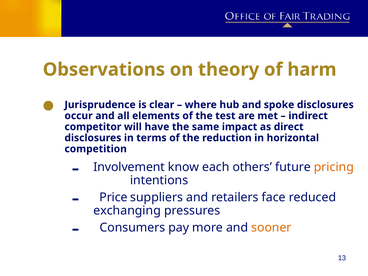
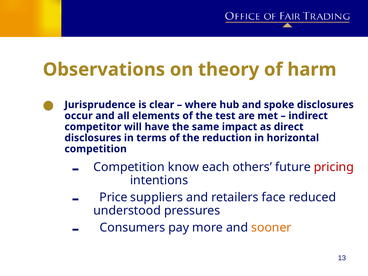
Involvement: Involvement -> Competition (129, 167)
pricing colour: orange -> red (334, 167)
exchanging: exchanging -> understood (127, 211)
